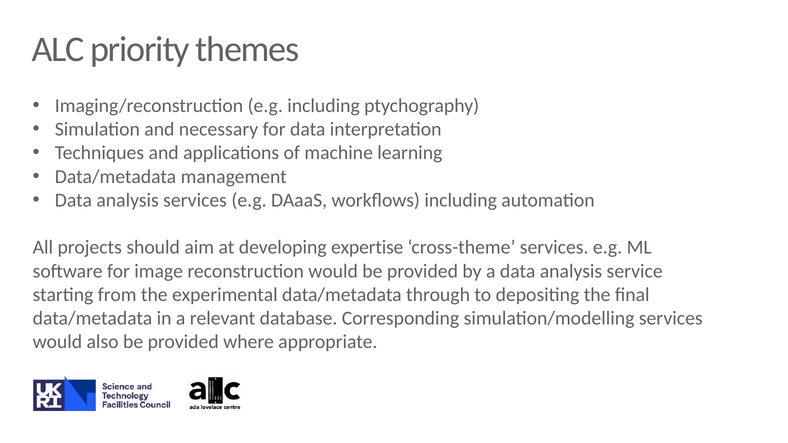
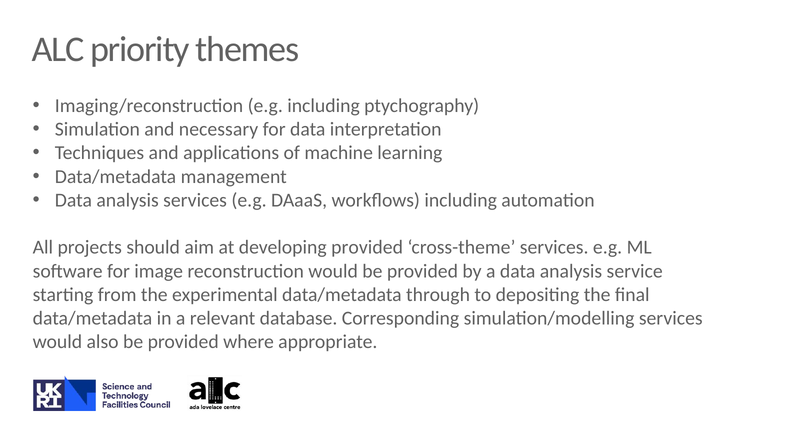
developing expertise: expertise -> provided (367, 248)
